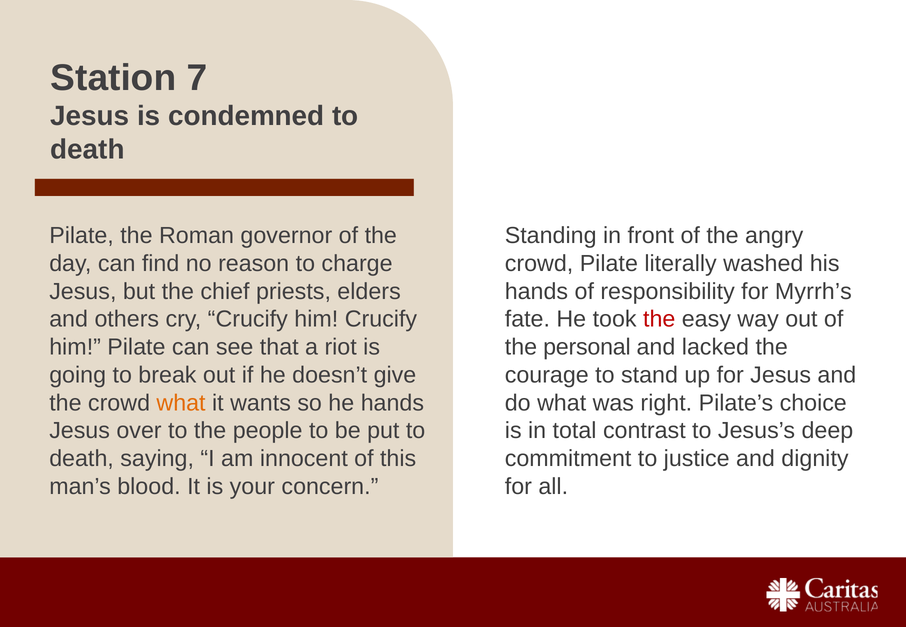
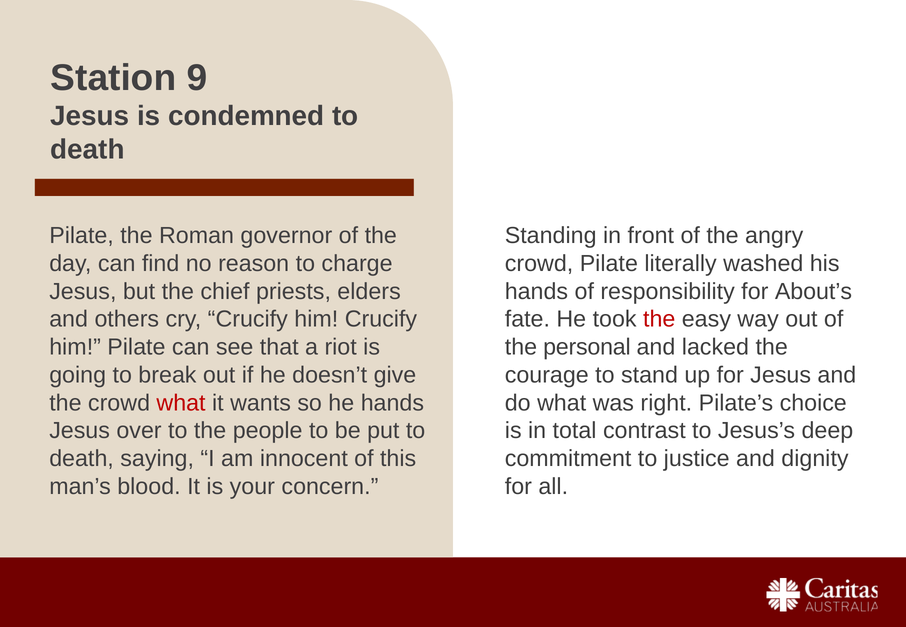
7: 7 -> 9 (197, 78)
Myrrh’s: Myrrh’s -> About’s (813, 292)
what colour: orange -> red (181, 403)
